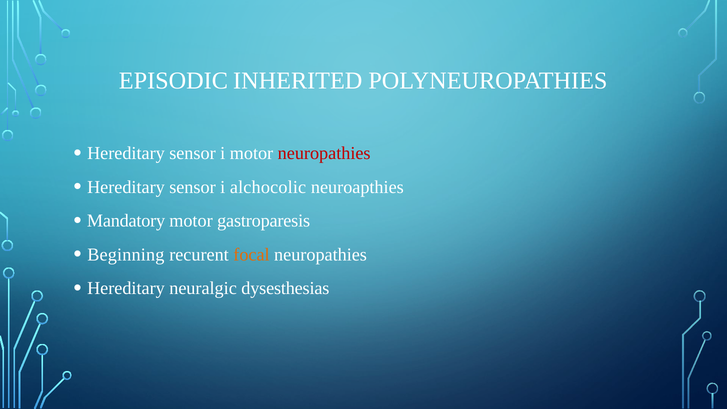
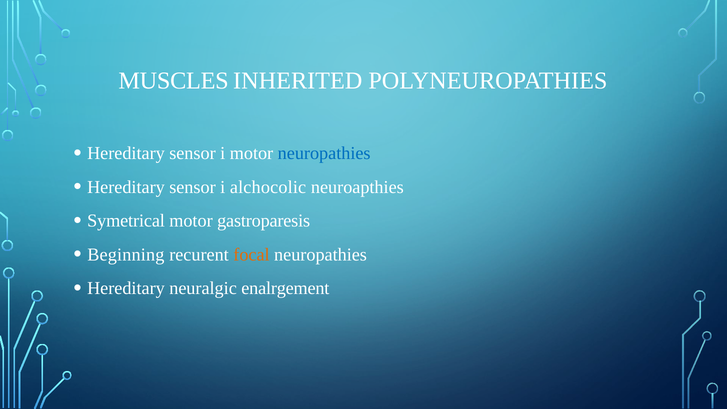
EPISODIC: EPISODIC -> MUSCLES (174, 81)
neuropathies colour: red -> blue (324, 153)
Mandatory: Mandatory -> Symetrical (126, 221)
dysesthesias: dysesthesias -> enalrgement (285, 288)
